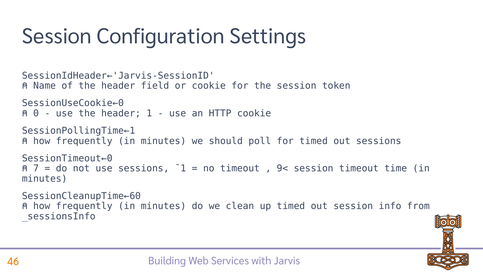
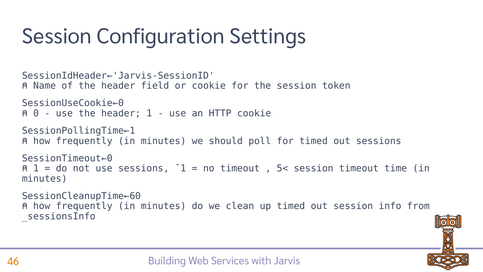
7: 7 -> 1 (36, 168)
9<: 9< -> 5< (282, 168)
